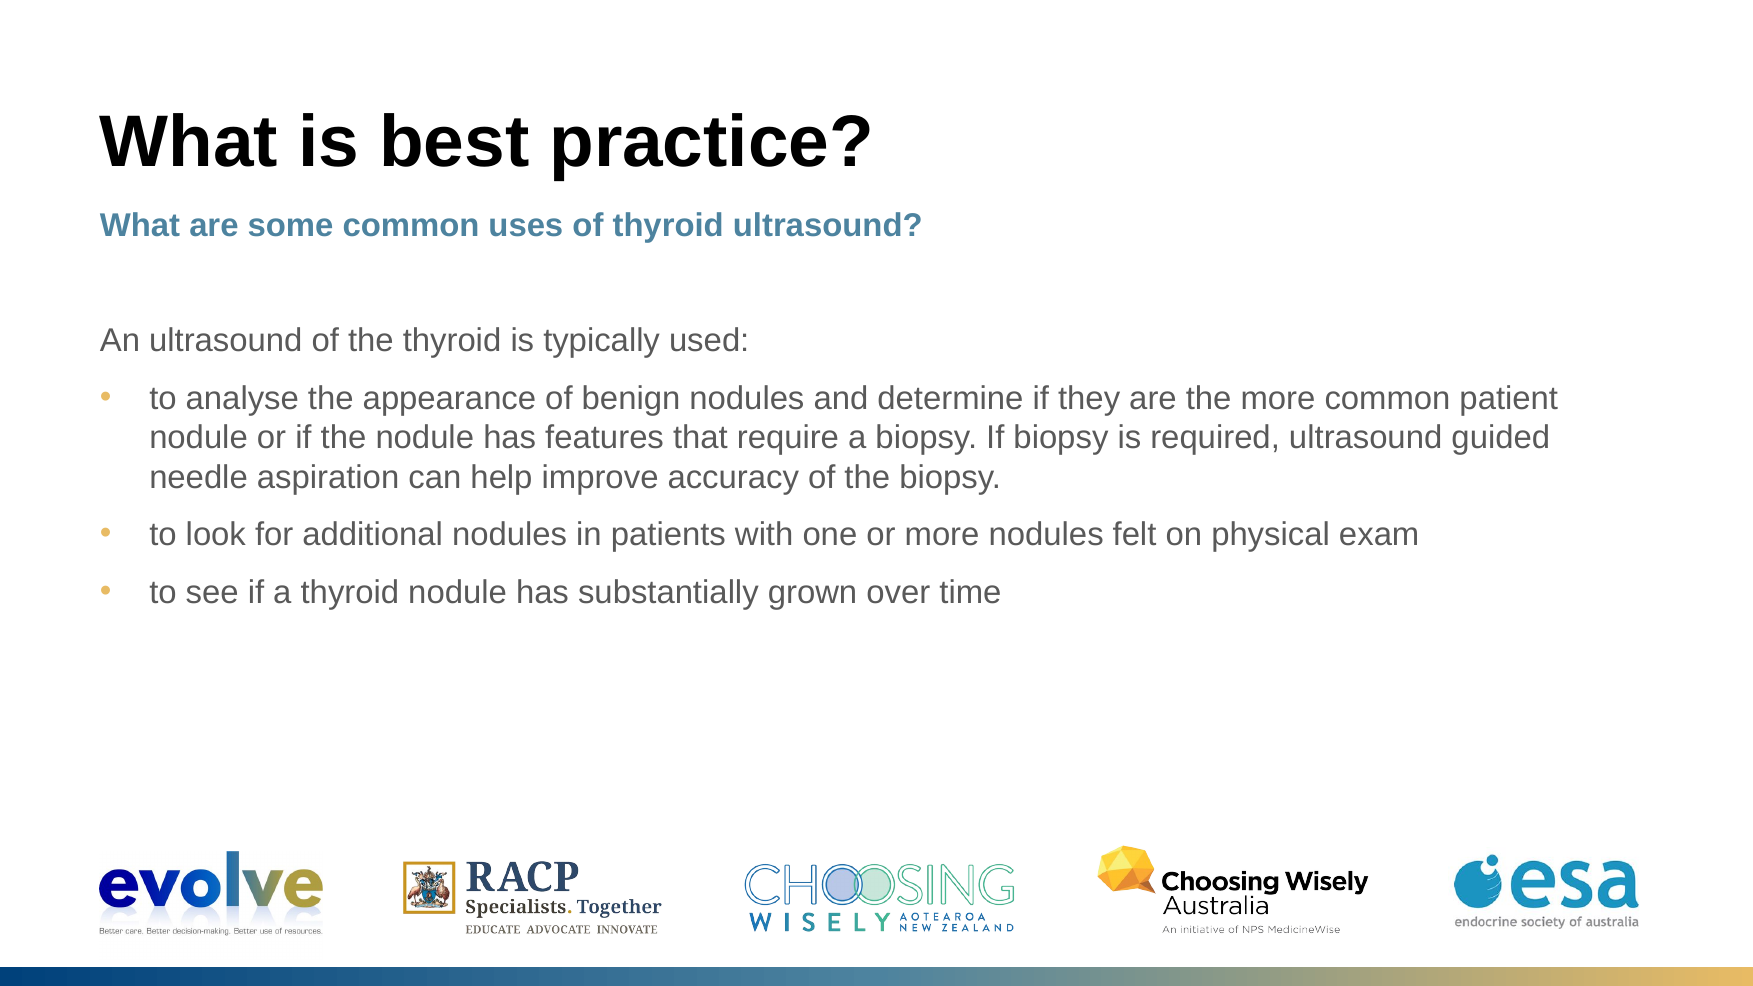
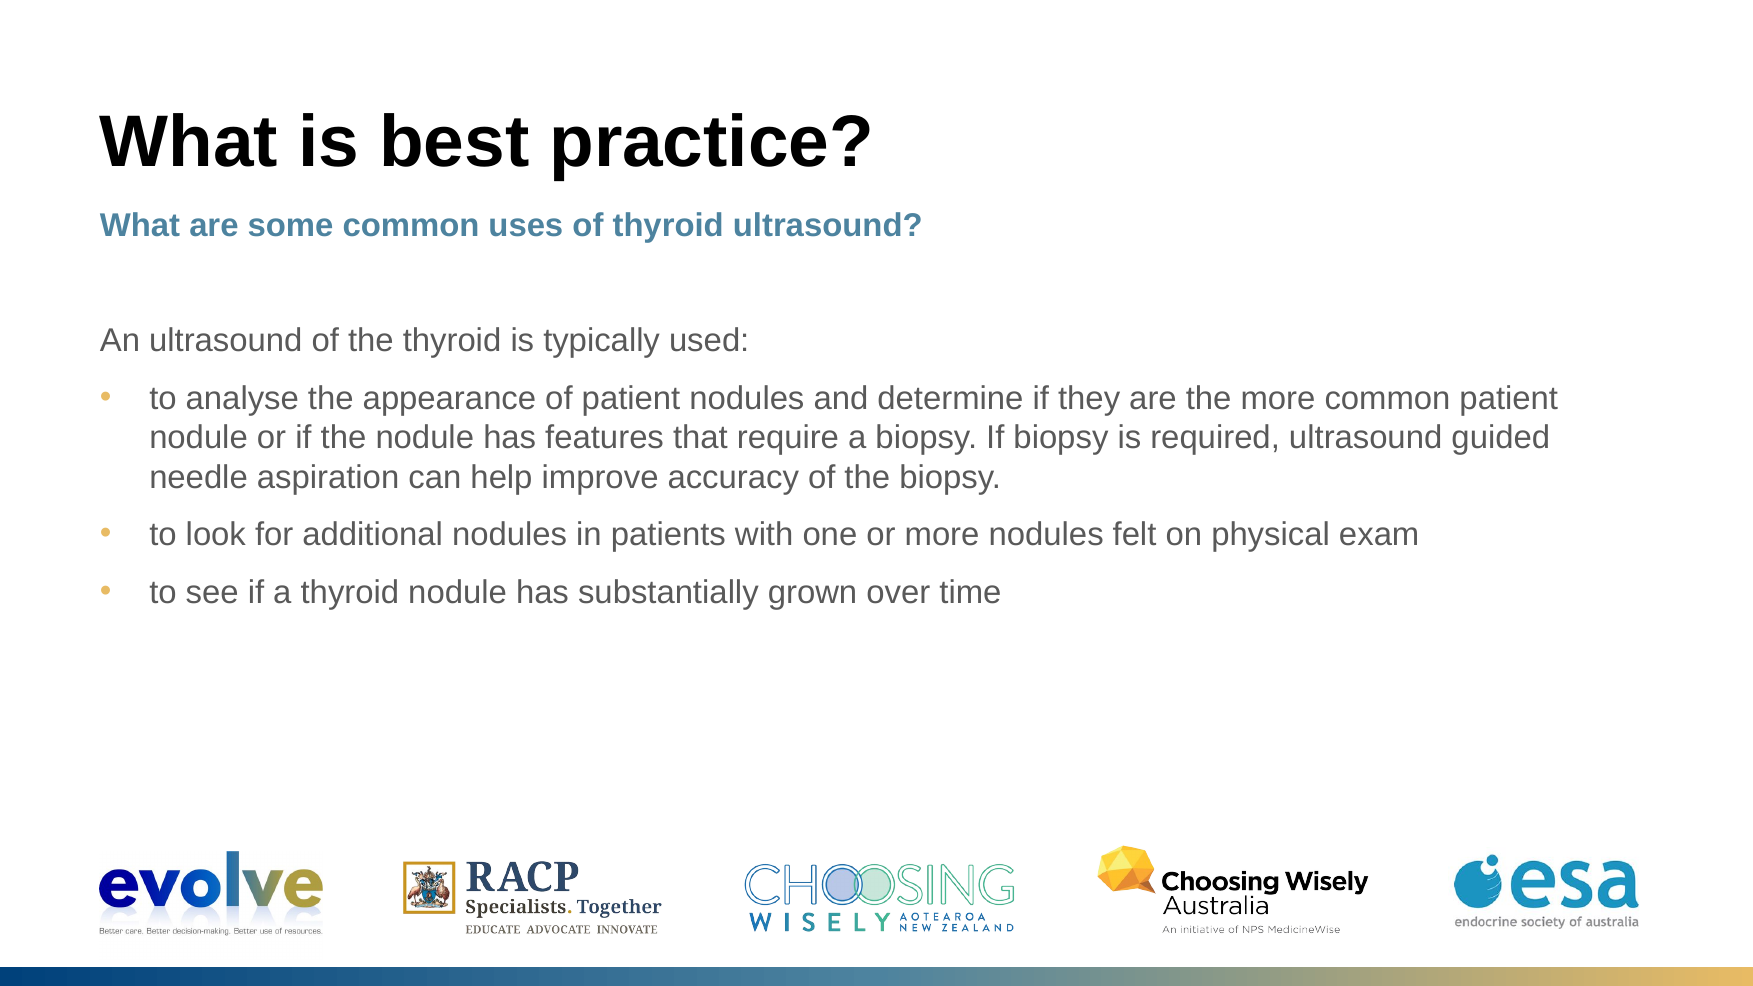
of benign: benign -> patient (631, 398)
